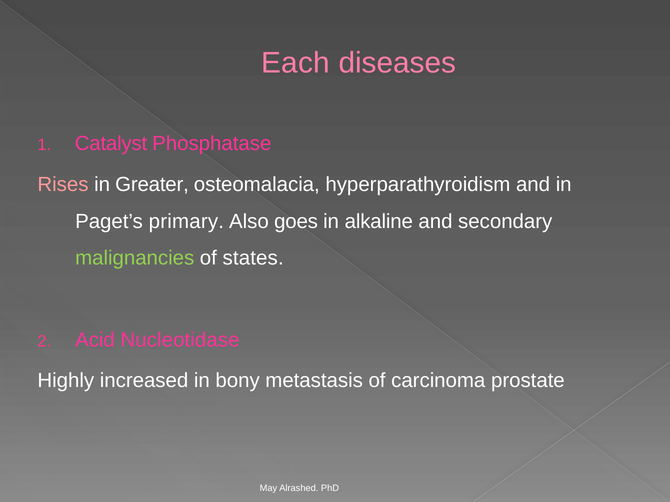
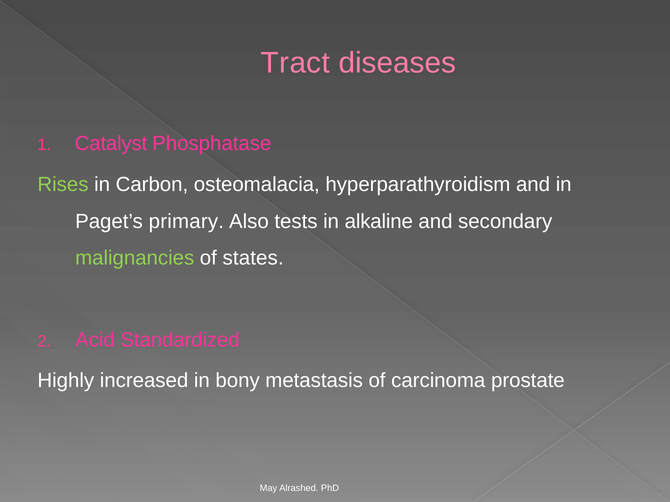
Each: Each -> Tract (295, 63)
Rises colour: pink -> light green (63, 185)
Greater: Greater -> Carbon (152, 185)
goes: goes -> tests (296, 222)
Nucleotidase: Nucleotidase -> Standardized (180, 340)
